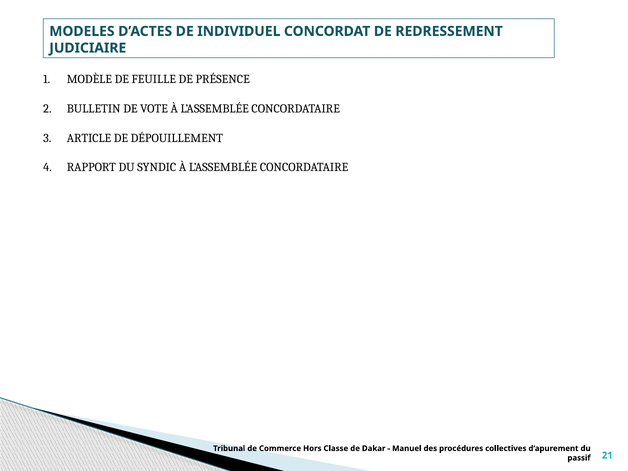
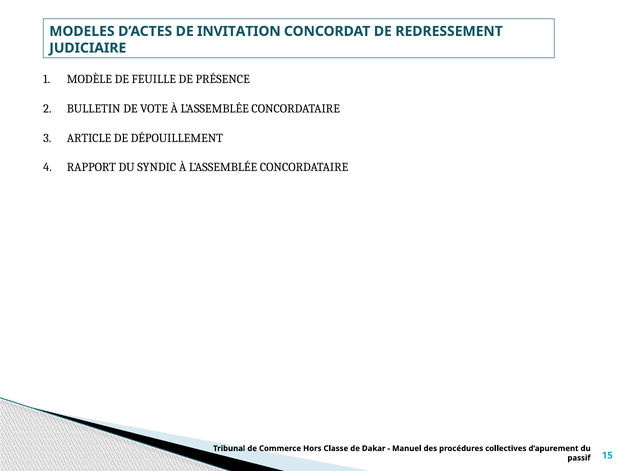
INDIVIDUEL: INDIVIDUEL -> INVITATION (239, 31)
21: 21 -> 15 (607, 455)
